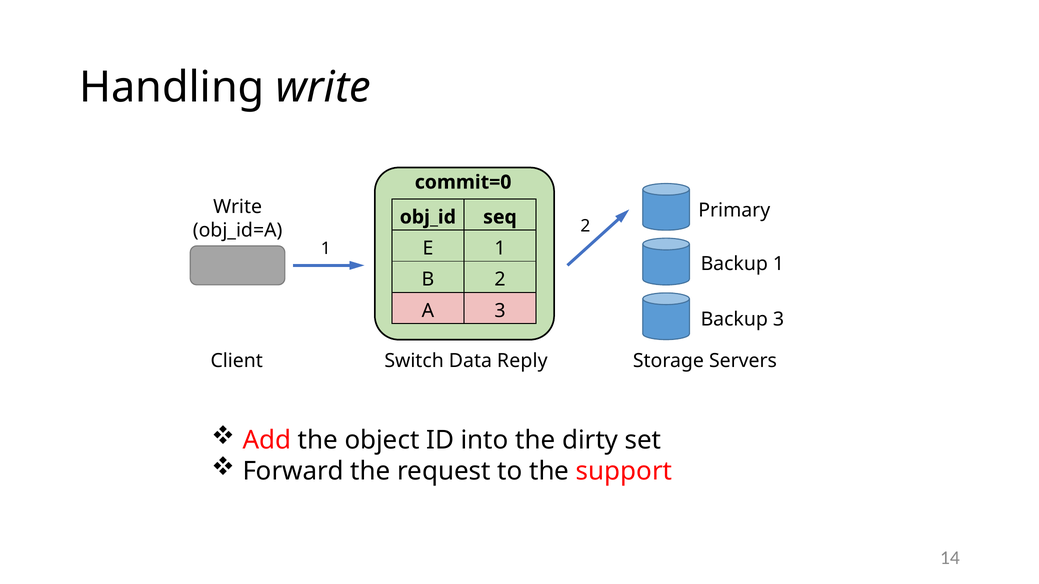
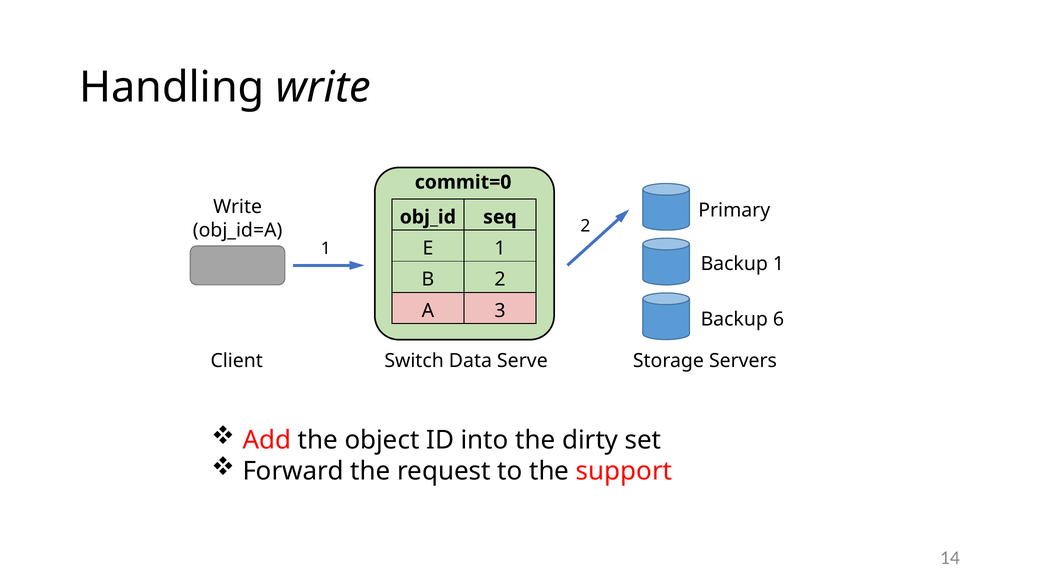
Backup 3: 3 -> 6 (779, 320)
Reply: Reply -> Serve (522, 361)
